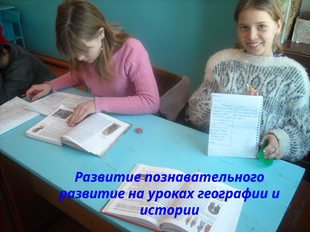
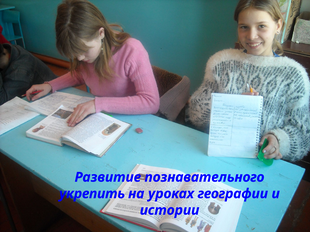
развитие: развитие -> укрепить (92, 194)
